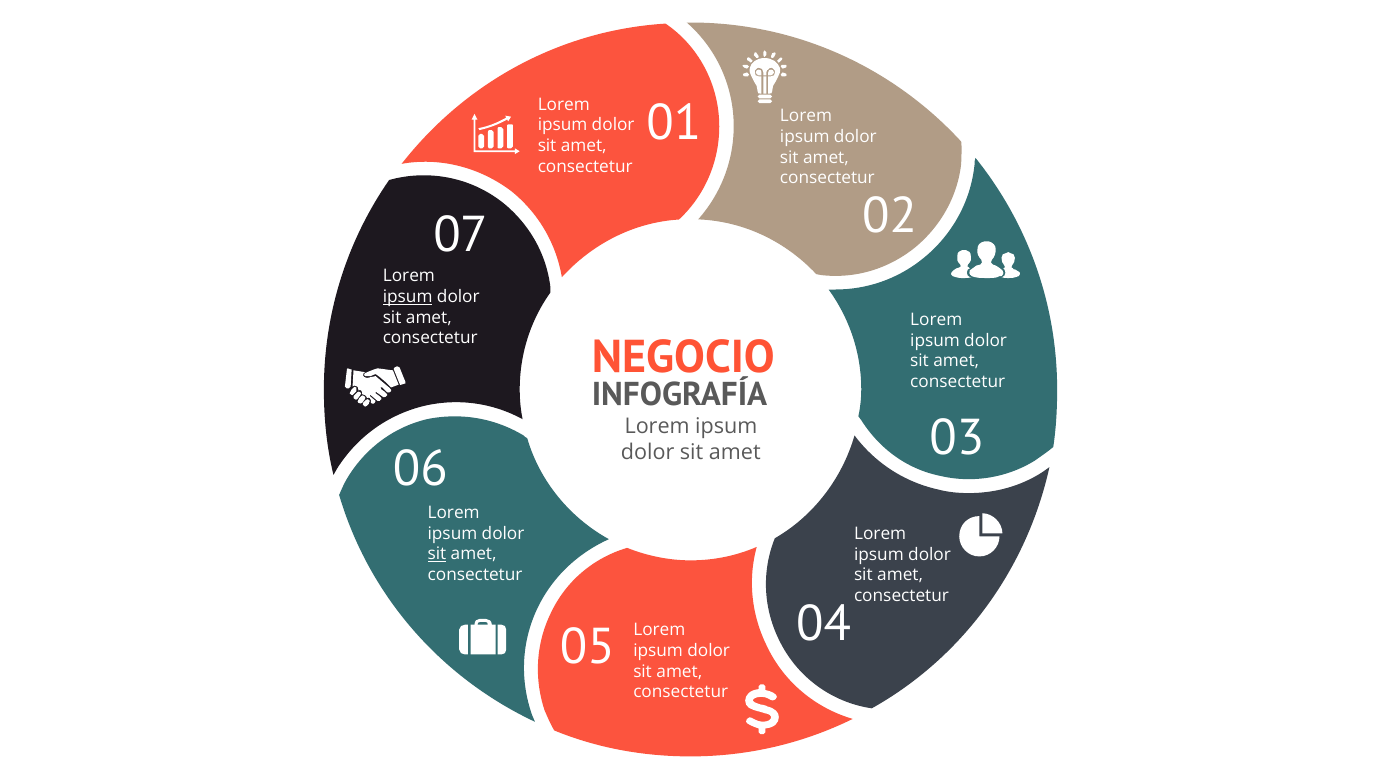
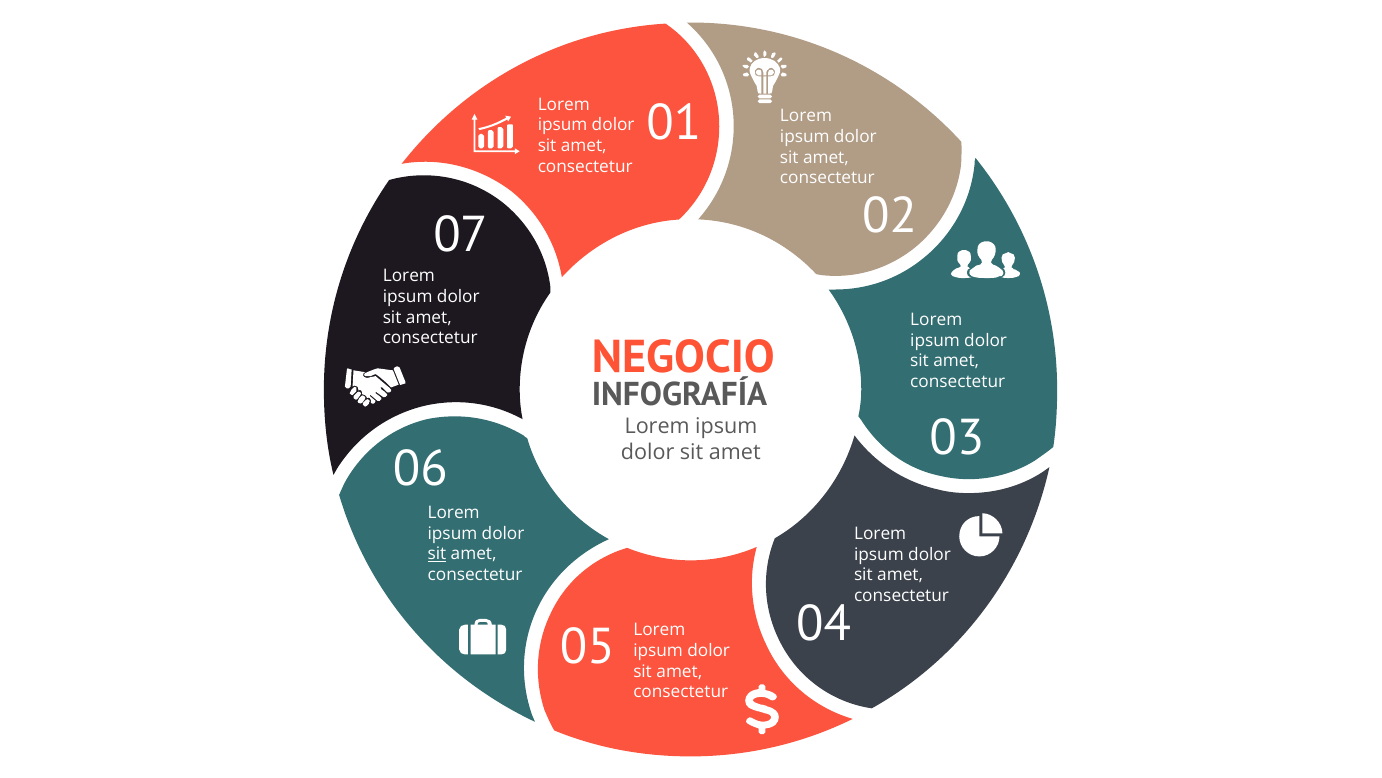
ipsum underline: present -> none (408, 296)
